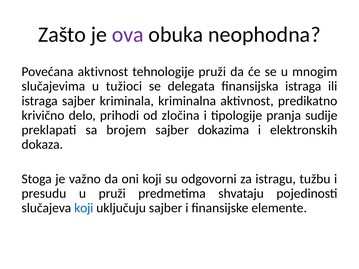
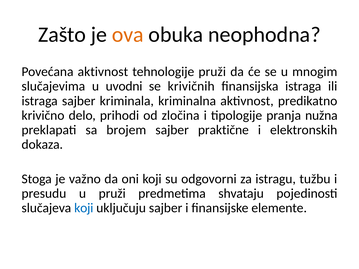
ova colour: purple -> orange (128, 35)
tužioci: tužioci -> uvodni (124, 86)
delegata: delegata -> krivičnih (191, 86)
sudije: sudije -> nužna (321, 115)
dokazima: dokazima -> praktične (223, 130)
